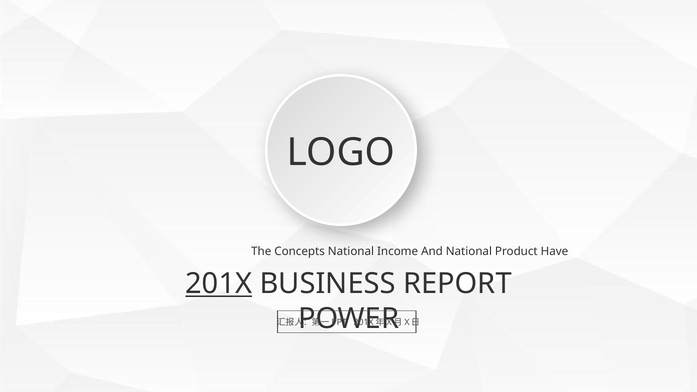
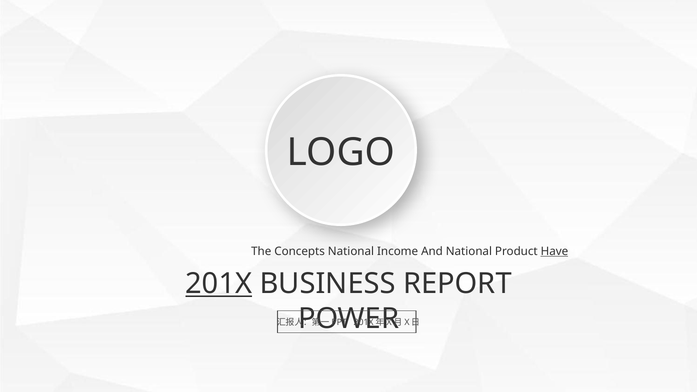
Have underline: none -> present (554, 251)
